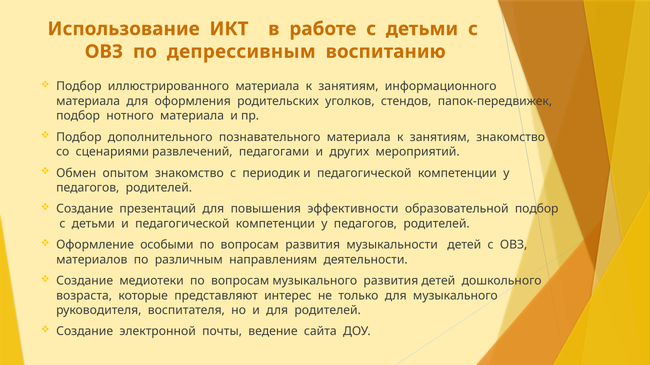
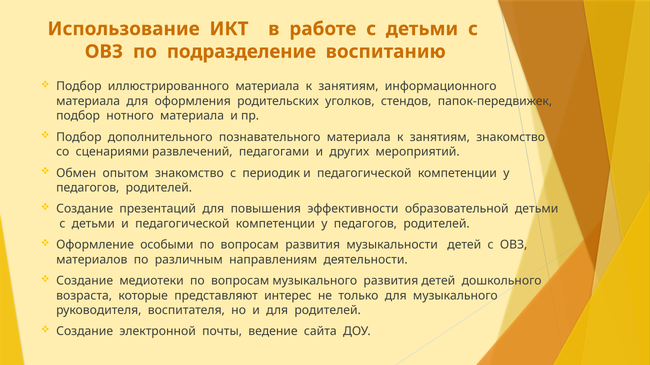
депрессивным: депрессивным -> подразделение (241, 52)
образовательной подбор: подбор -> детьми (537, 209)
